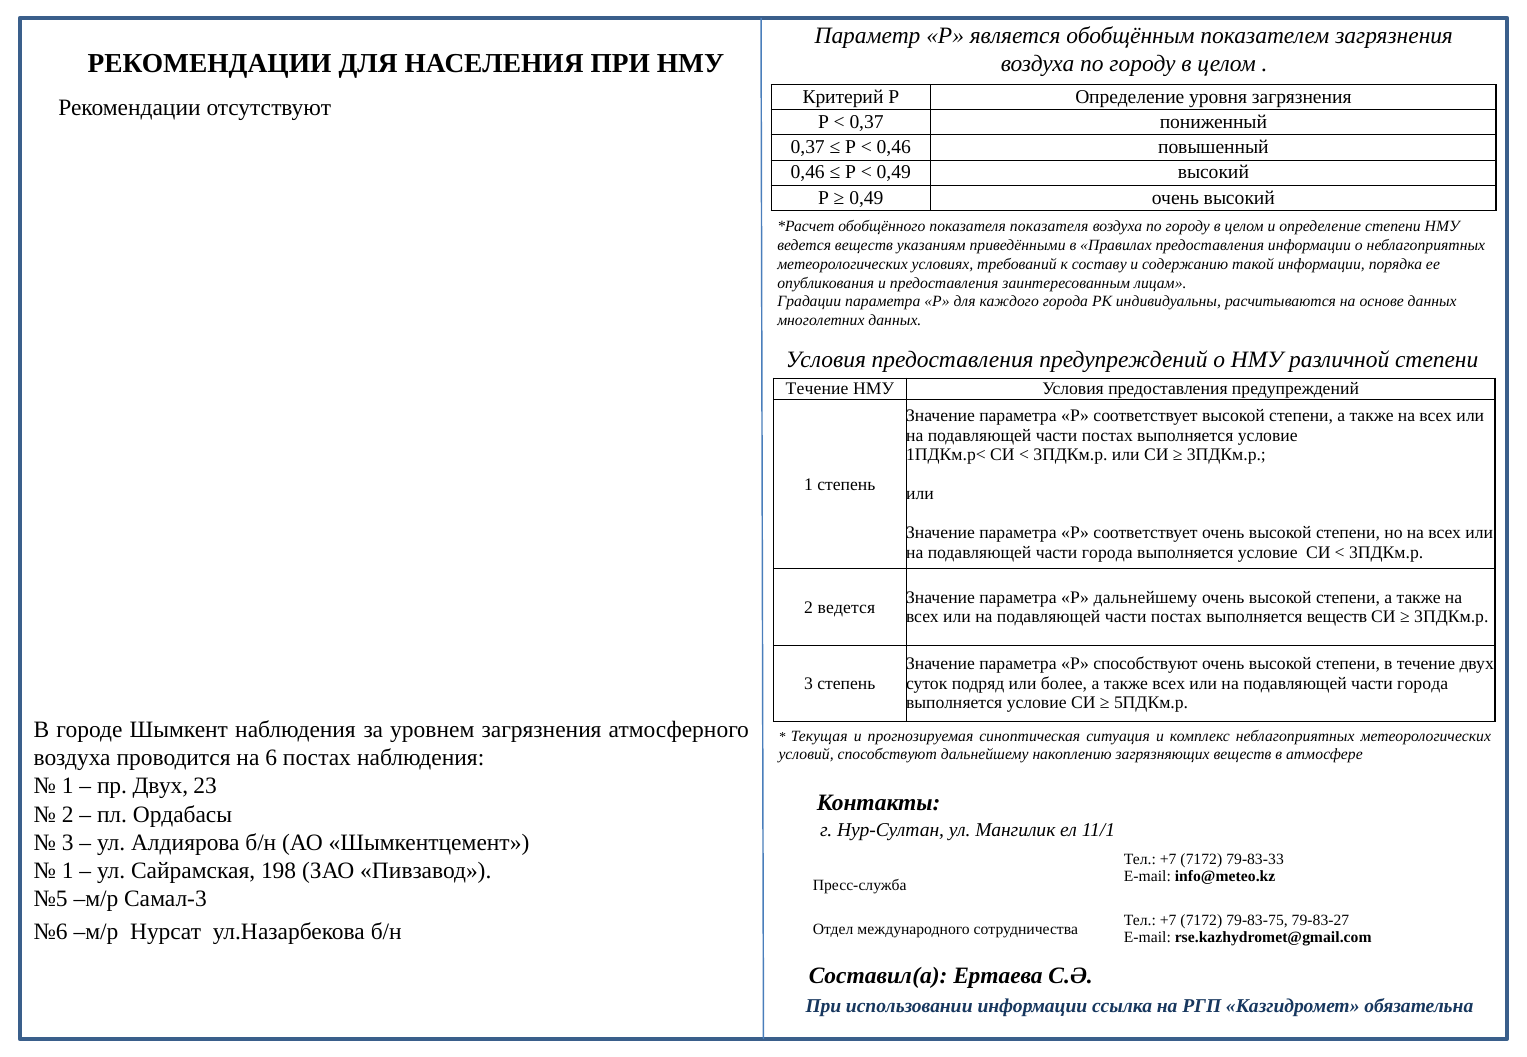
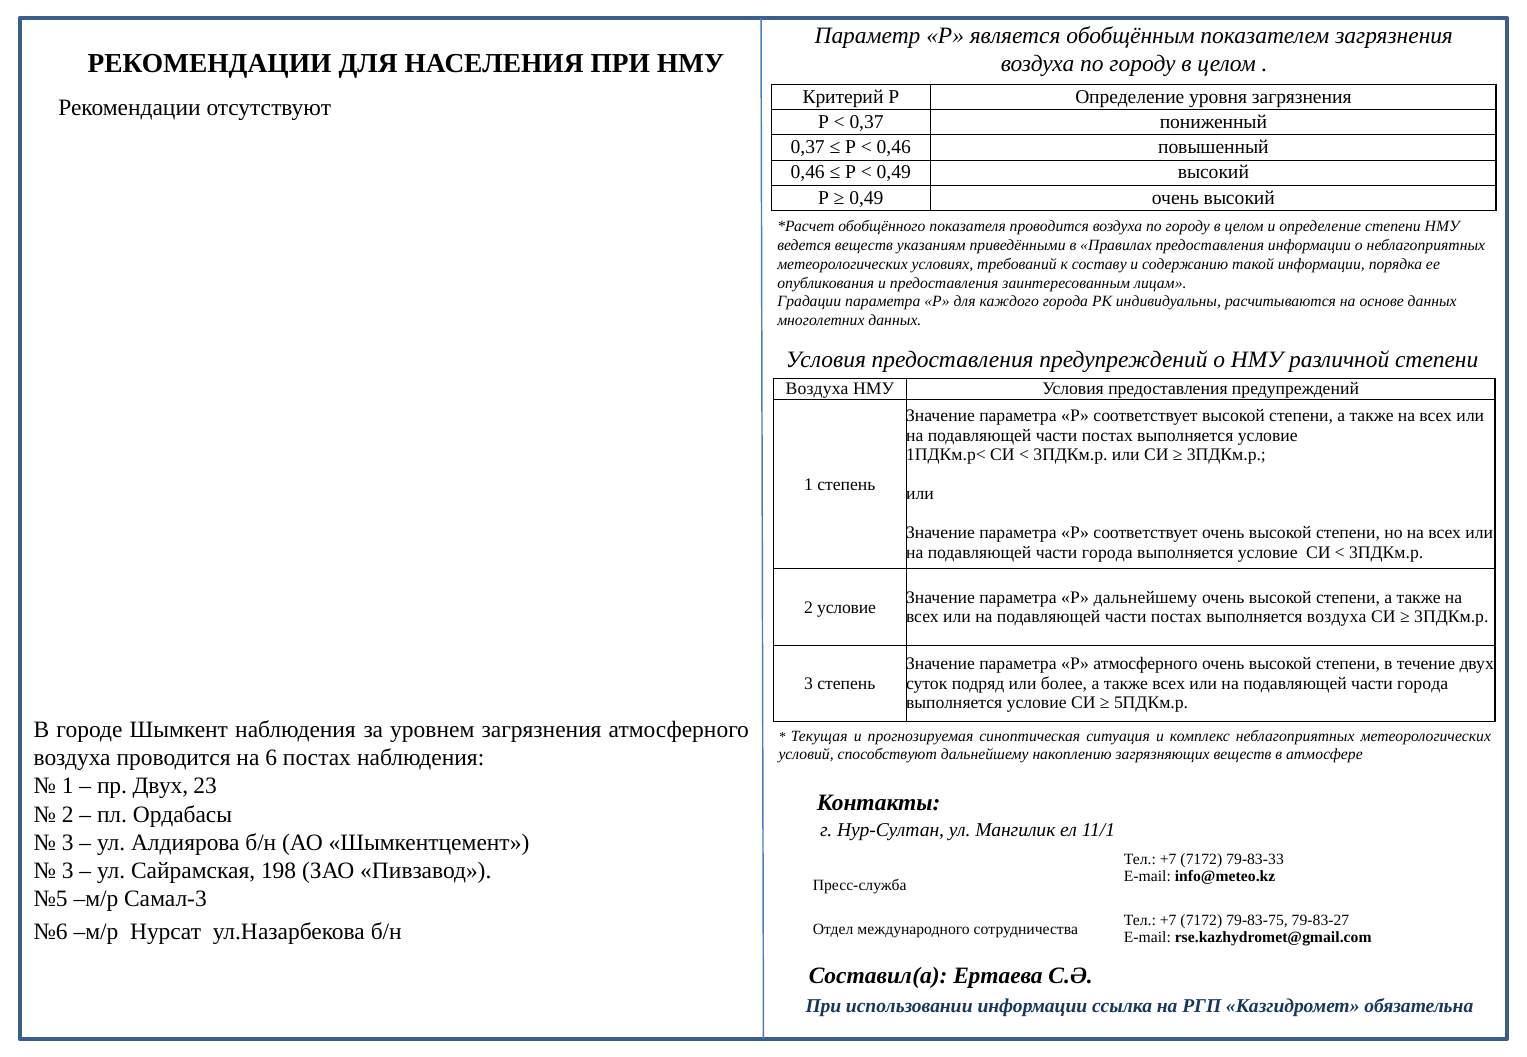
показателя показателя: показателя -> проводится (1049, 227)
Течение: Течение -> Воздуха (817, 389)
2 ведется: ведется -> условие (847, 607)
выполняется веществ: веществ -> воздуха (1337, 617)
Р способствуют: способствуют -> атмосферного (1146, 664)
1: 1 -> 3 (68, 871)
